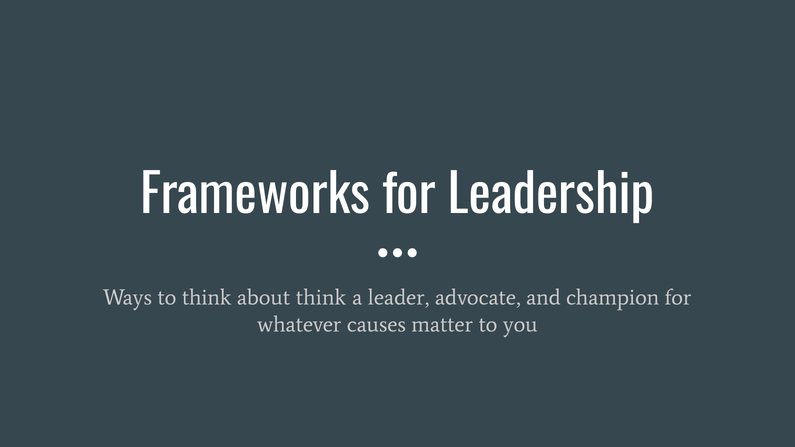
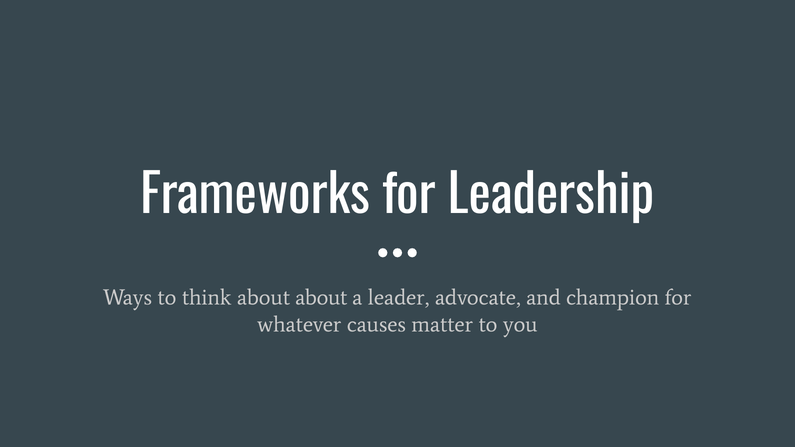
about think: think -> about (321, 298)
